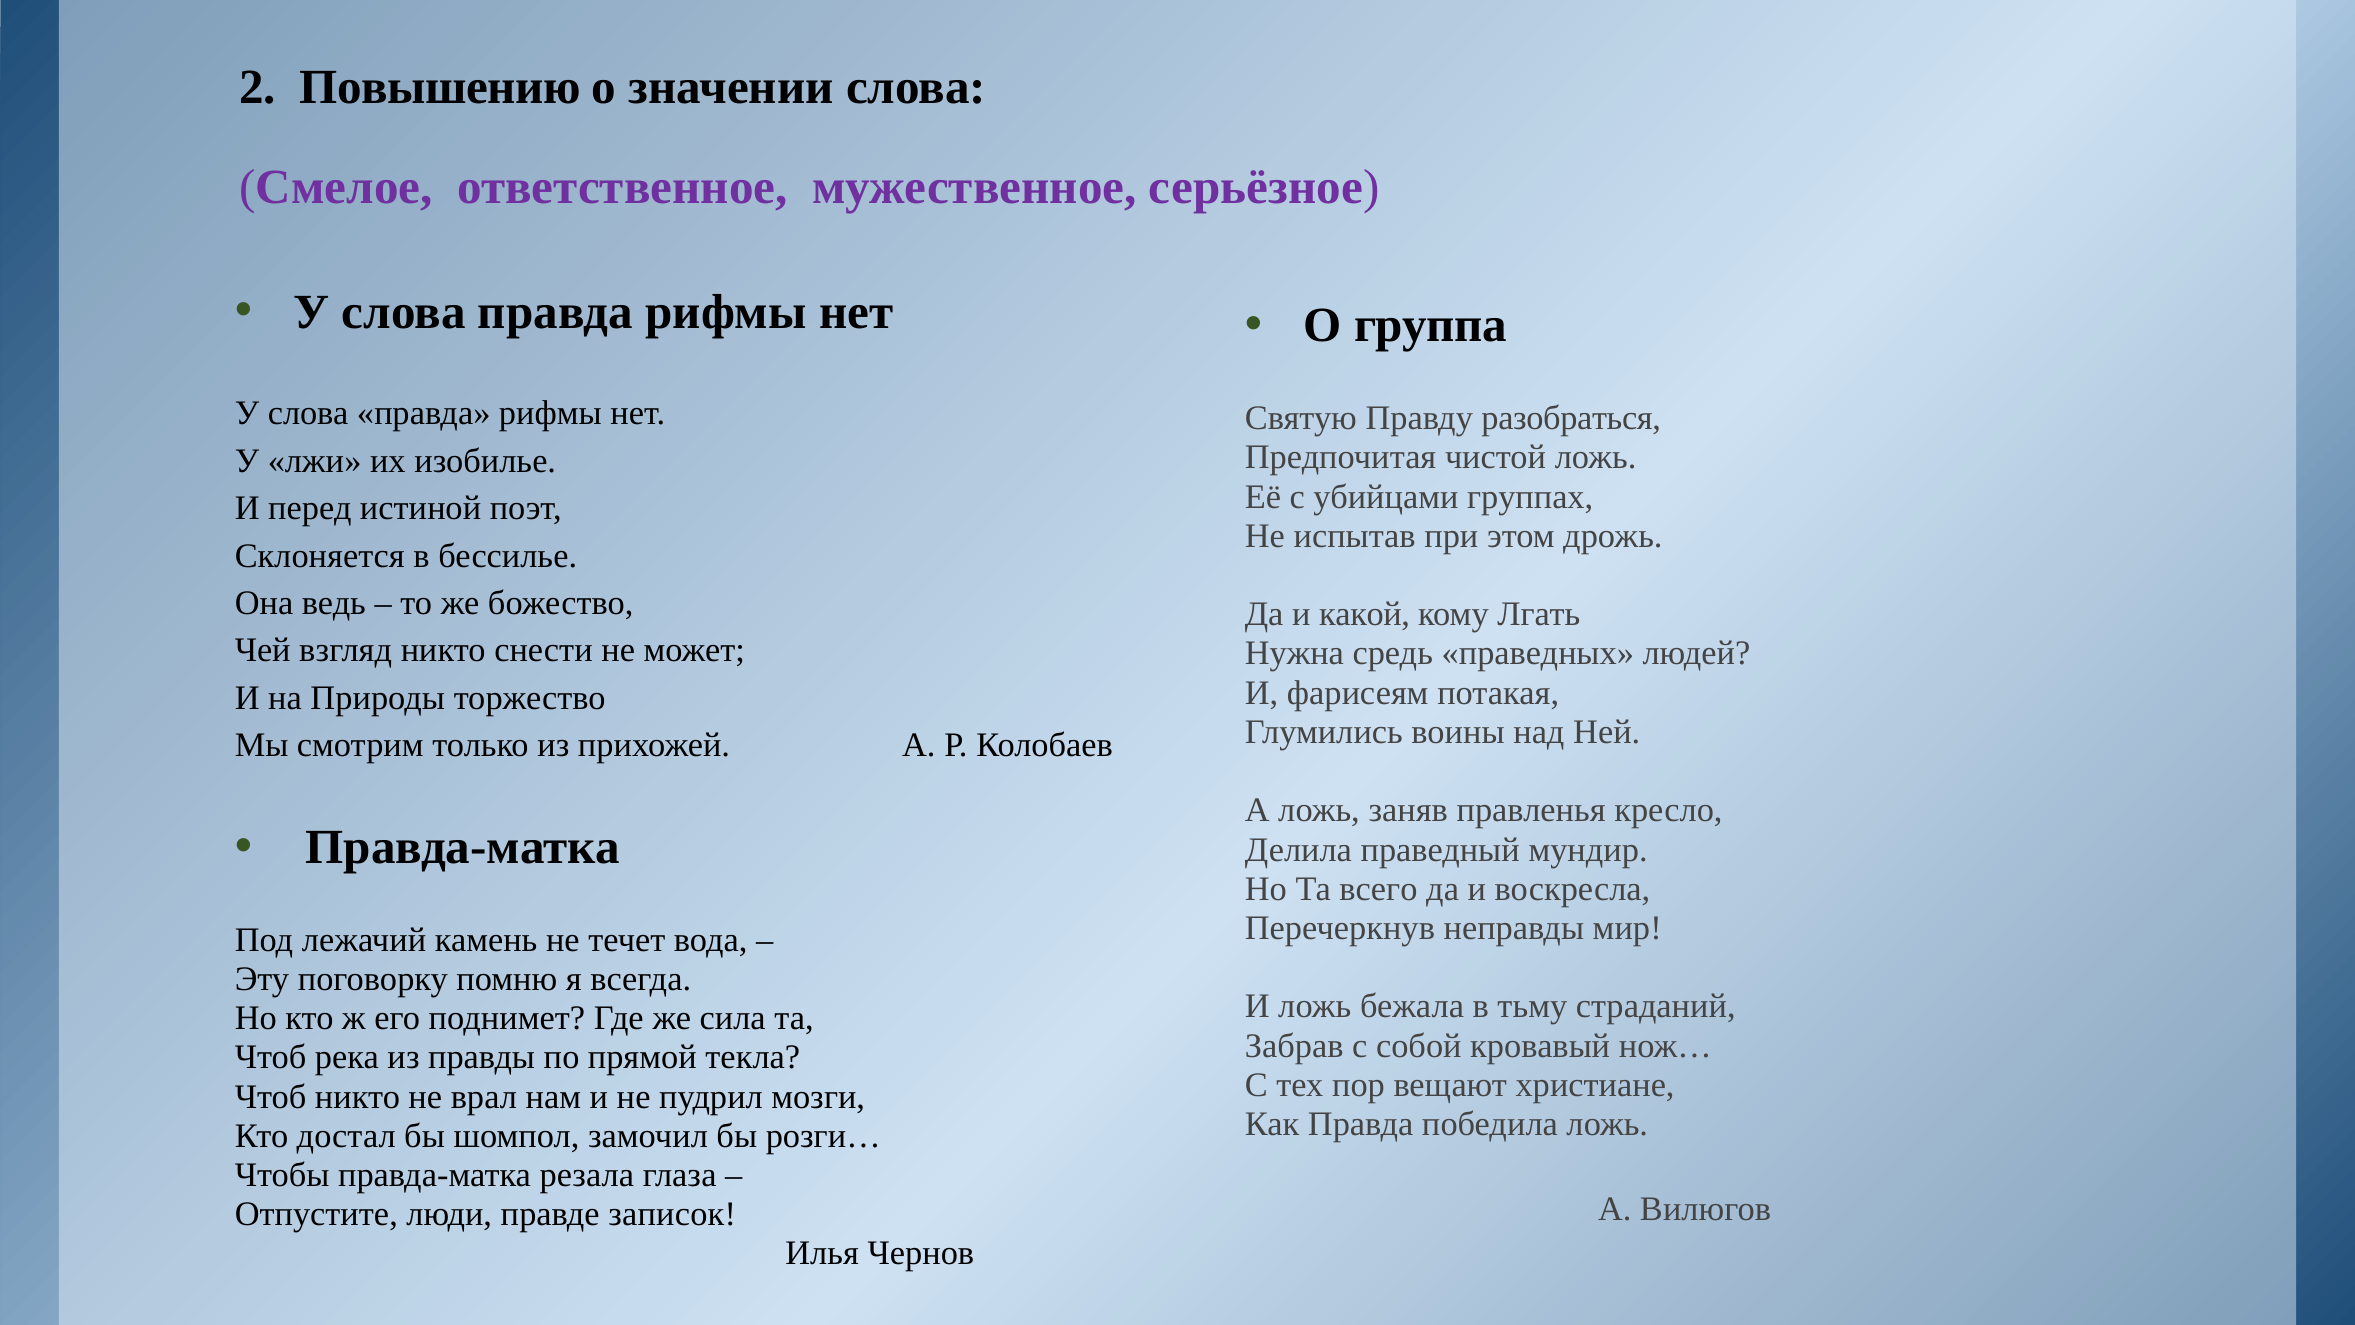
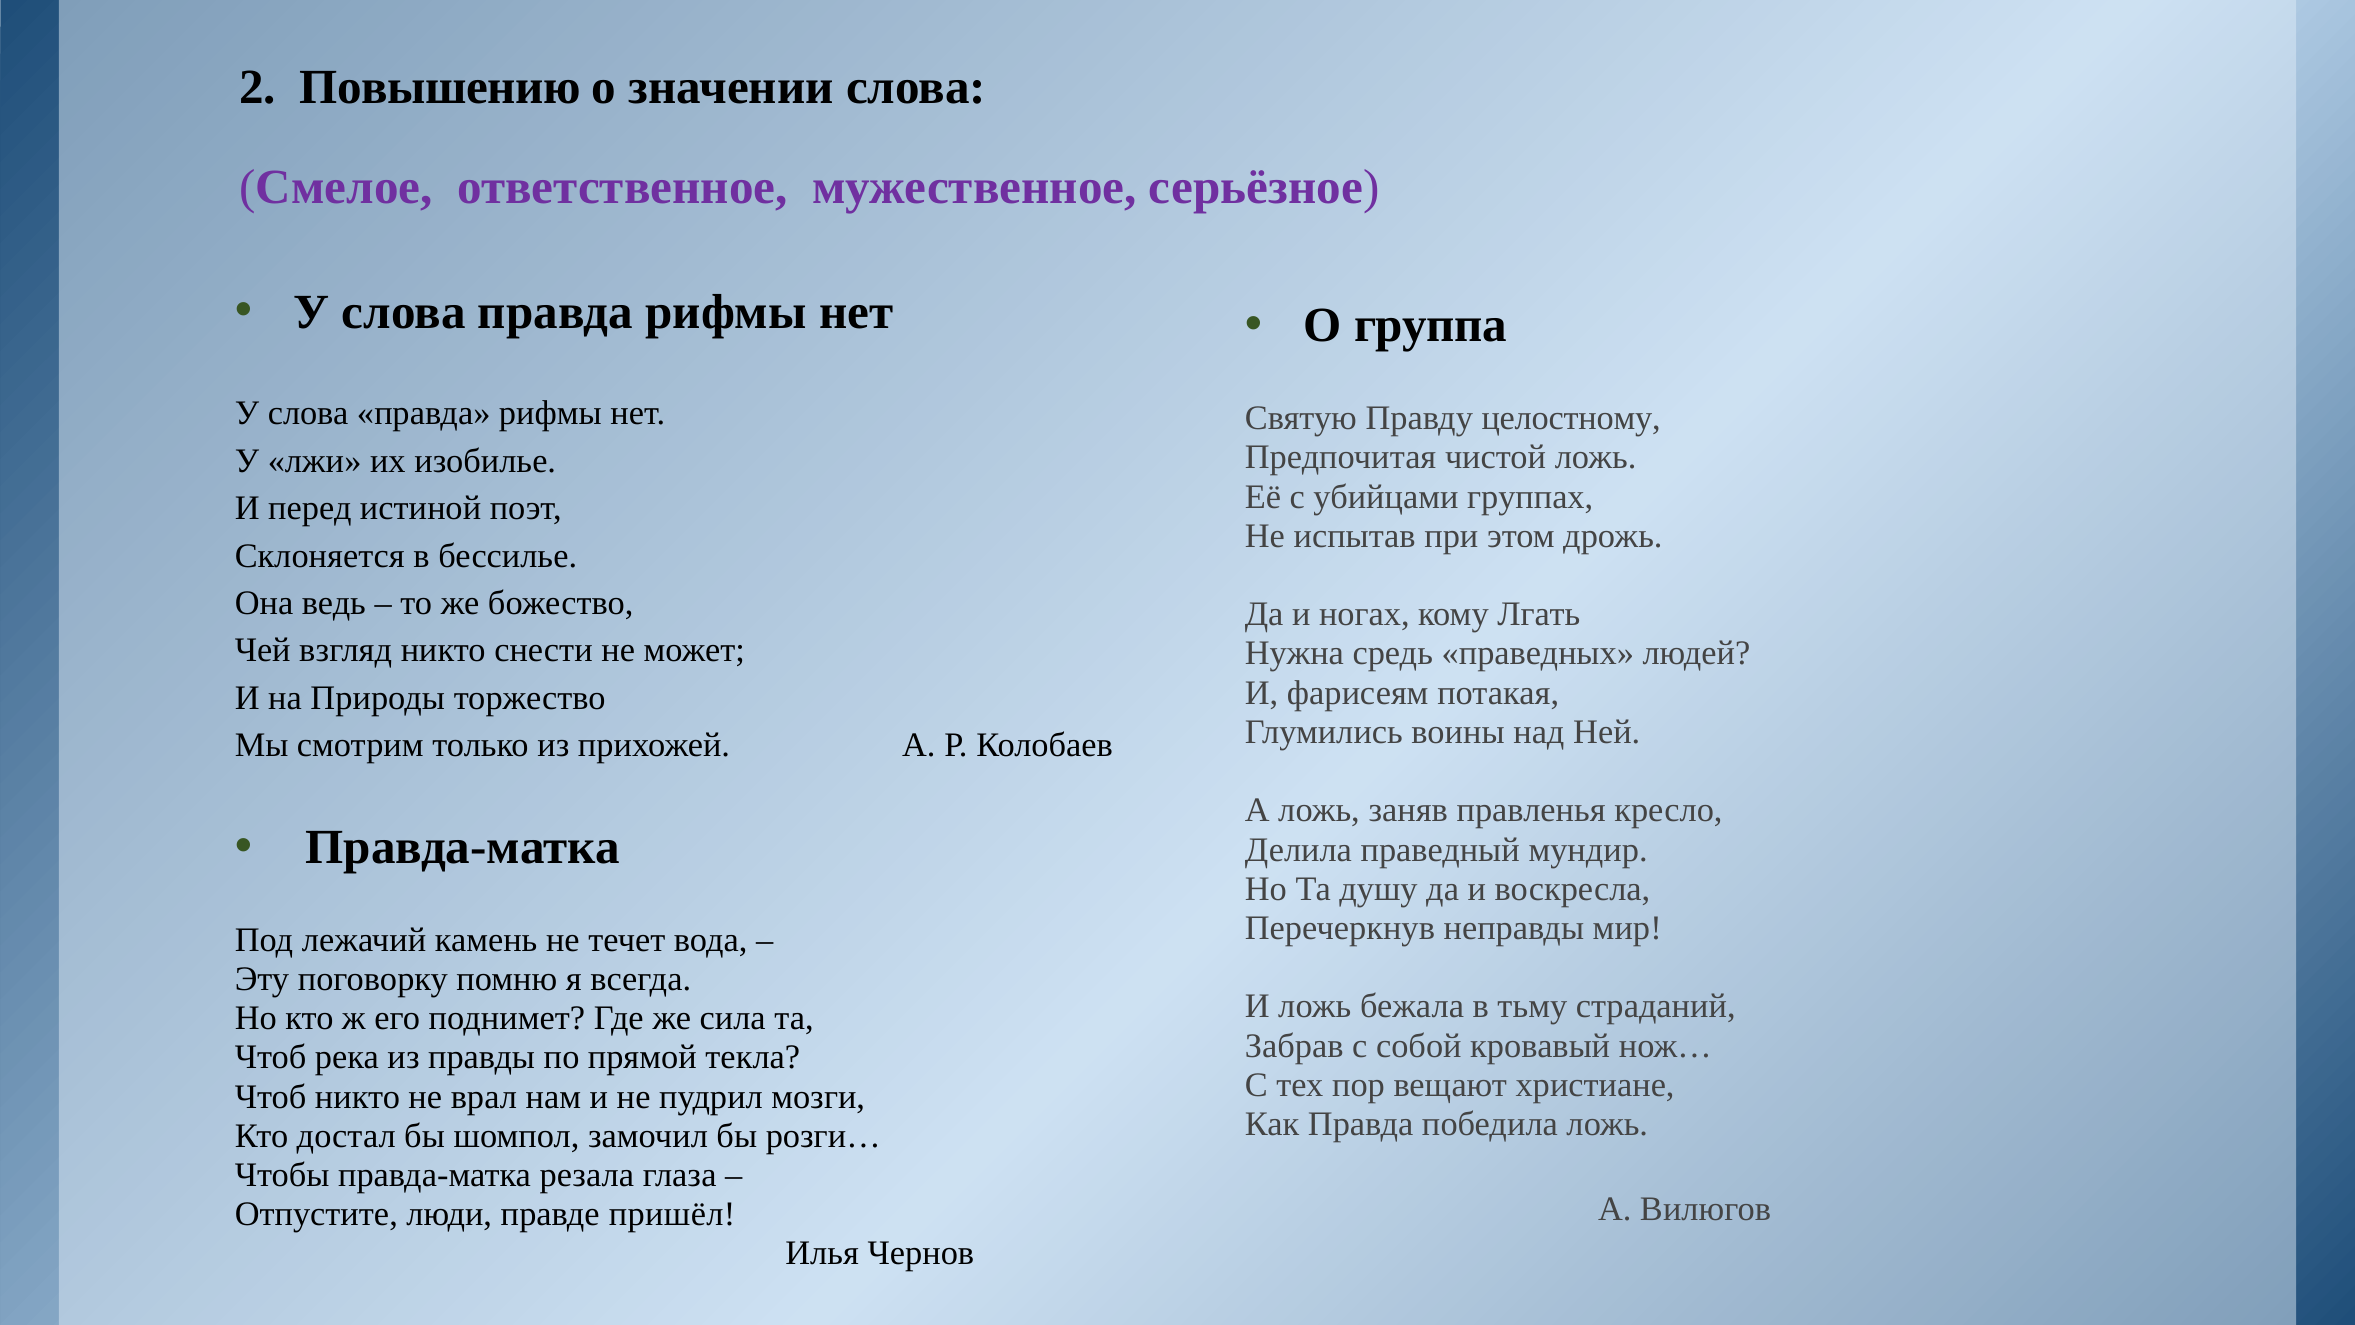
разобраться: разобраться -> целостному (1571, 418)
какой: какой -> ногах (1364, 614)
всего: всего -> душу (1379, 889)
записок: записок -> пришёл (672, 1214)
